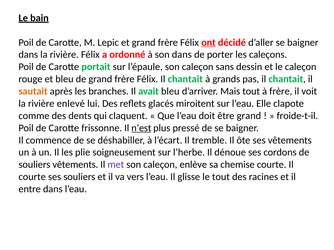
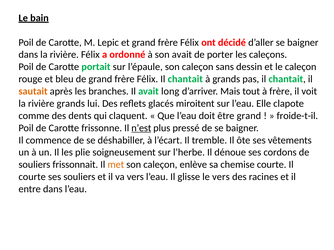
ont underline: present -> none (209, 42)
son dans: dans -> avait (182, 55)
avait bleu: bleu -> long (170, 91)
rivière enlevé: enlevé -> grands (71, 104)
souliers vêtements: vêtements -> frissonnait (75, 165)
met colour: purple -> orange (116, 165)
le tout: tout -> vers (221, 177)
